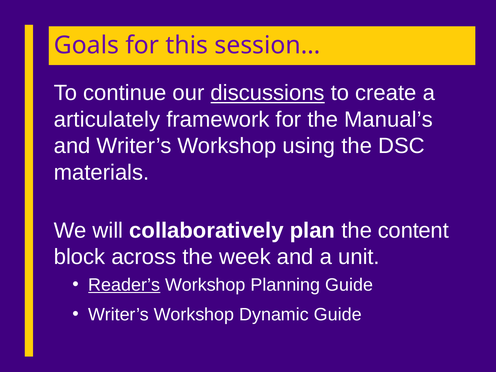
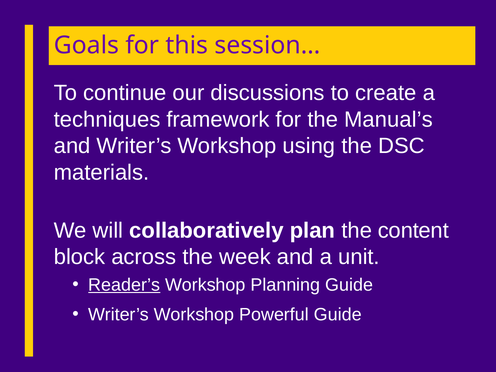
discussions underline: present -> none (268, 93)
articulately: articulately -> techniques (107, 119)
Dynamic: Dynamic -> Powerful (274, 315)
